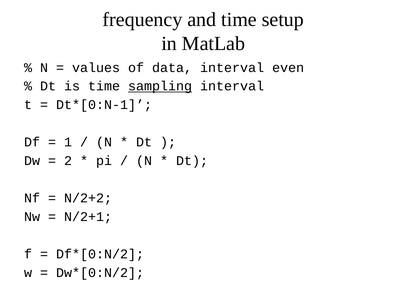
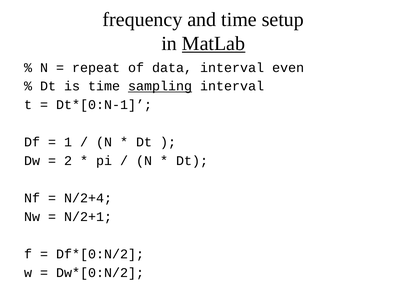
MatLab underline: none -> present (214, 44)
values: values -> repeat (96, 68)
N/2+2: N/2+2 -> N/2+4 (88, 198)
